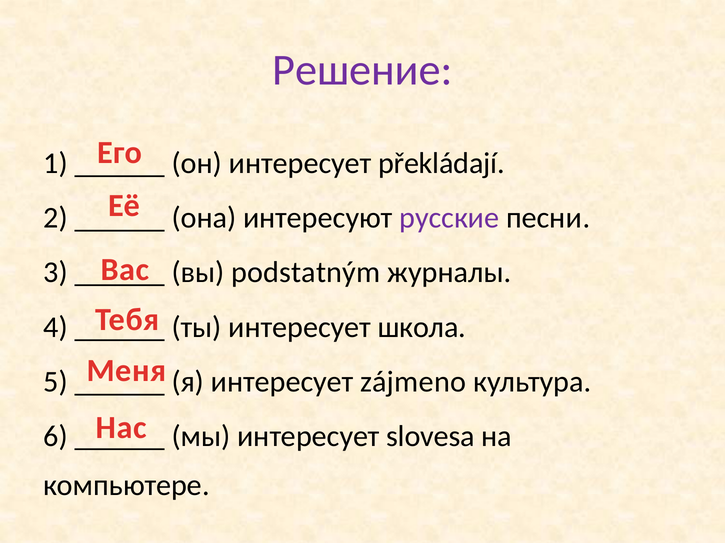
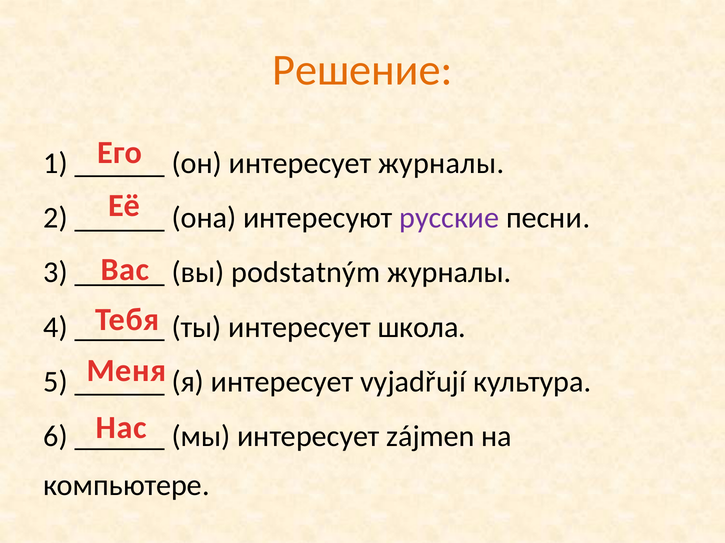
Решение colour: purple -> orange (362, 70)
интересует překládají: překládají -> журналы (441, 163)
zájmeno: zájmeno -> vyjadřují (413, 382)
slovesa: slovesa -> zájmen (430, 437)
